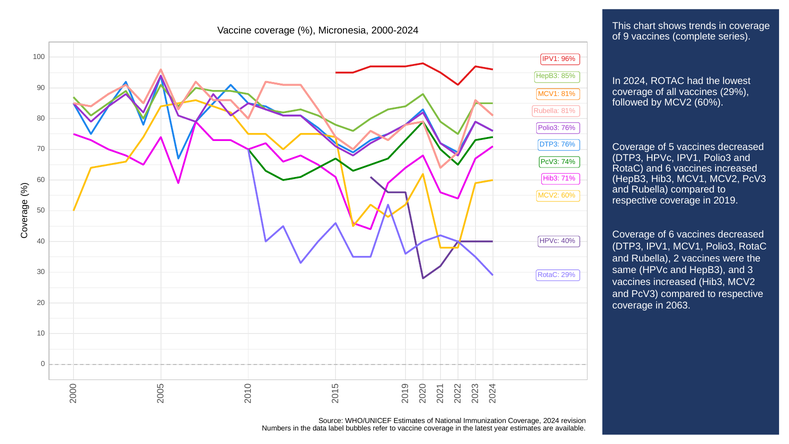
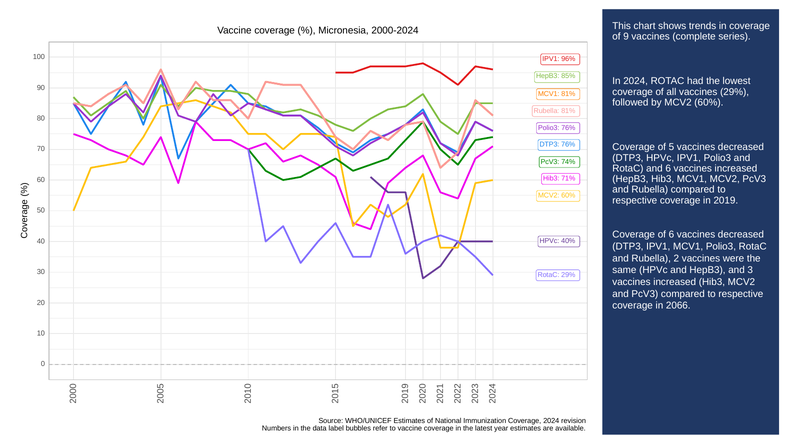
2063: 2063 -> 2066 (678, 306)
